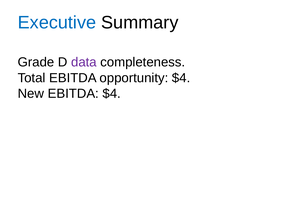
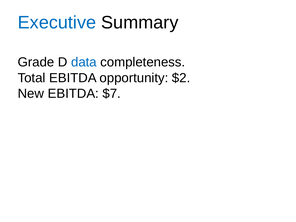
data colour: purple -> blue (84, 62)
opportunity $4: $4 -> $2 (181, 78)
EBITDA $4: $4 -> $7 (112, 94)
